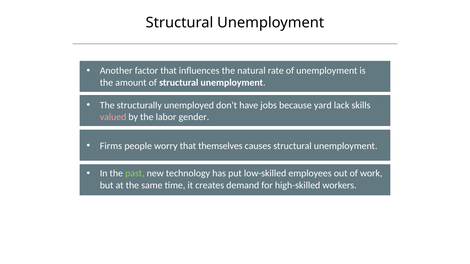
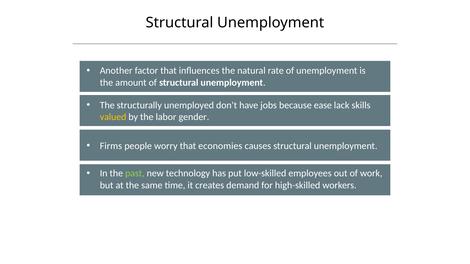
yard: yard -> ease (323, 105)
valued colour: pink -> yellow (113, 117)
themselves: themselves -> economies (220, 146)
